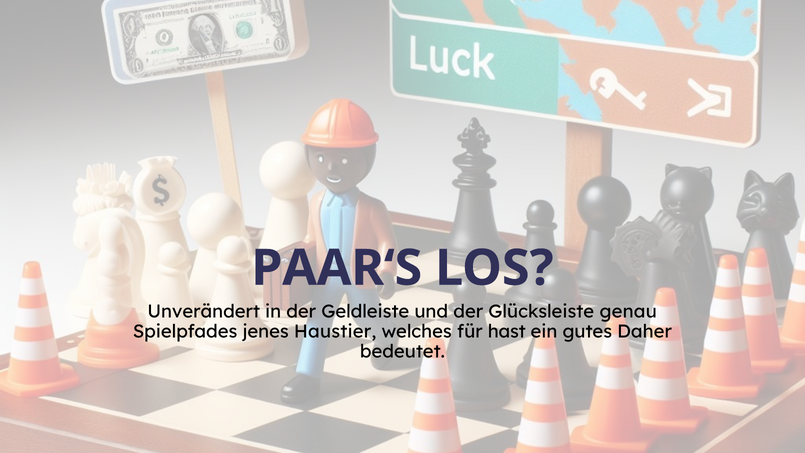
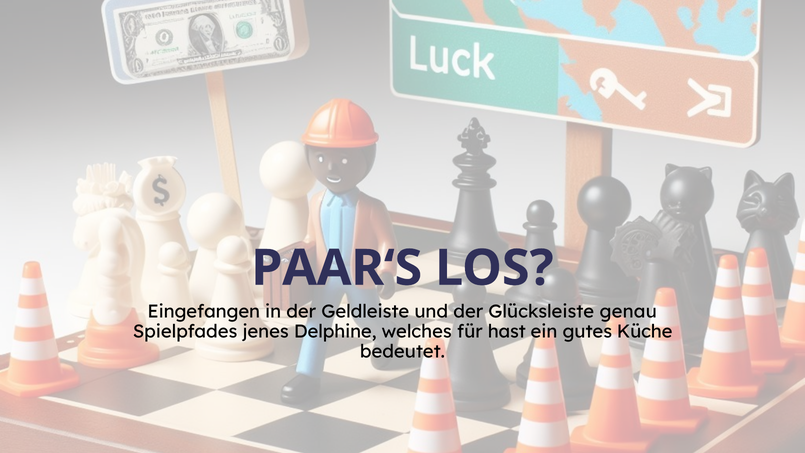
Unverändert: Unverändert -> Eingefangen (204, 311)
Haustier: Haustier -> Delphine (335, 331)
Daher: Daher -> Küche (645, 331)
